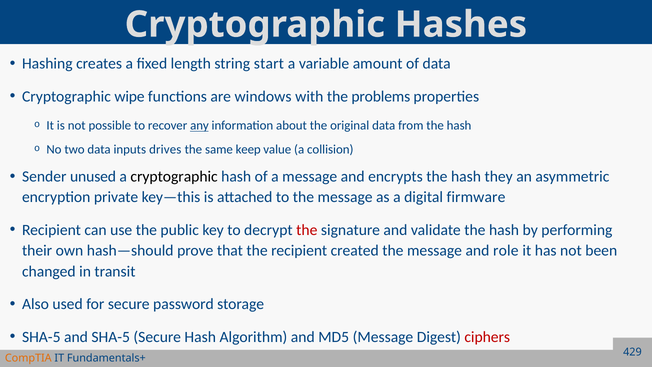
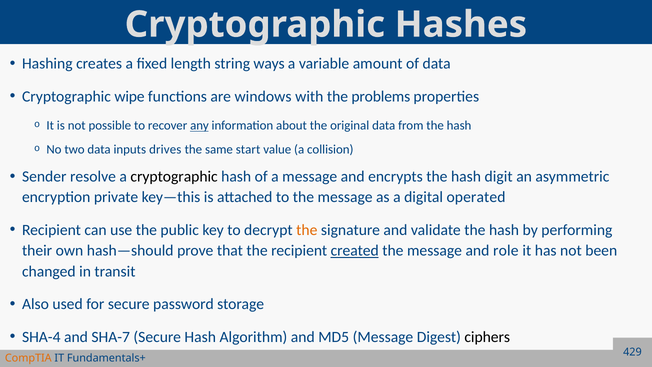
start: start -> ways (269, 64)
keep: keep -> start (248, 149)
unused: unused -> resolve (93, 177)
they: they -> digit (499, 177)
firmware: firmware -> operated (476, 197)
the colour: red -> orange (307, 230)
created underline: none -> present (355, 251)
SHA-5: SHA-5 -> SHA-4 (41, 337)
and SHA-5: SHA-5 -> SHA-7 (111, 337)
ciphers colour: red -> black (487, 337)
